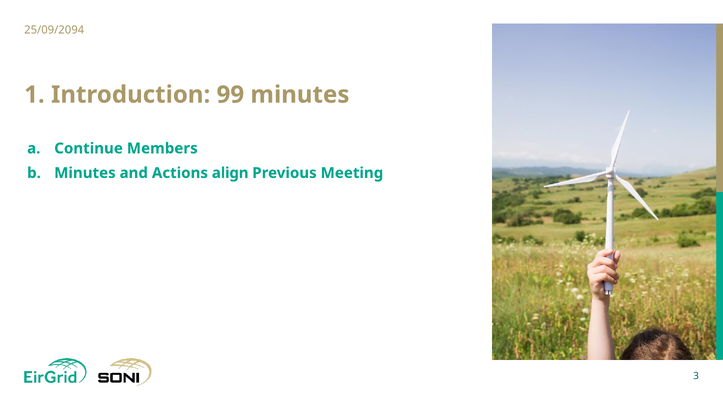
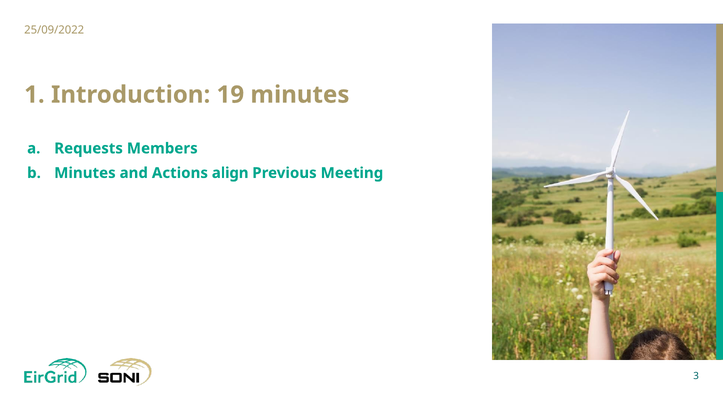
25/09/2094: 25/09/2094 -> 25/09/2022 (54, 30)
99: 99 -> 19 (230, 95)
Continue: Continue -> Requests (89, 148)
